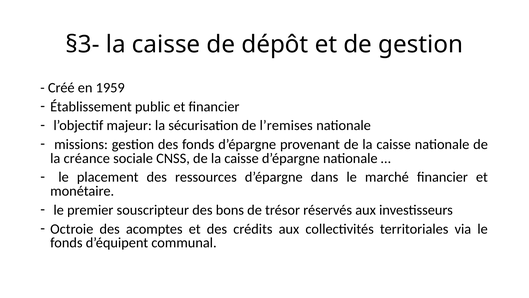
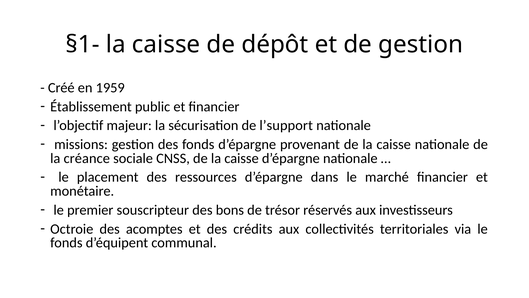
§3-: §3- -> §1- (82, 44)
l’remises: l’remises -> l’support (286, 125)
